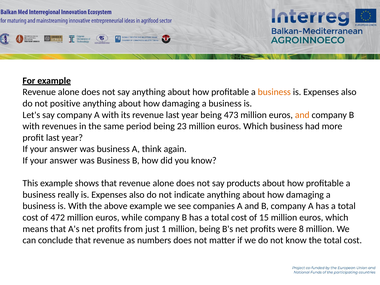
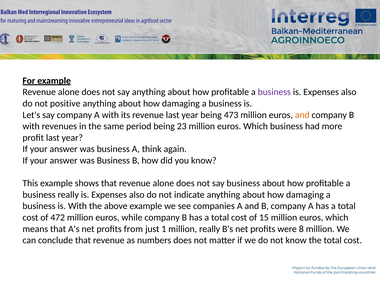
business colour: orange -> purple (274, 92)
say products: products -> business (243, 183)
million being: being -> really (210, 229)
